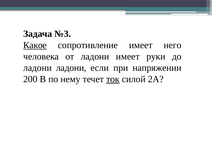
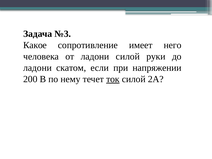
Какое underline: present -> none (35, 45)
ладони имеет: имеет -> силой (128, 56)
ладони ладони: ладони -> скатом (71, 68)
